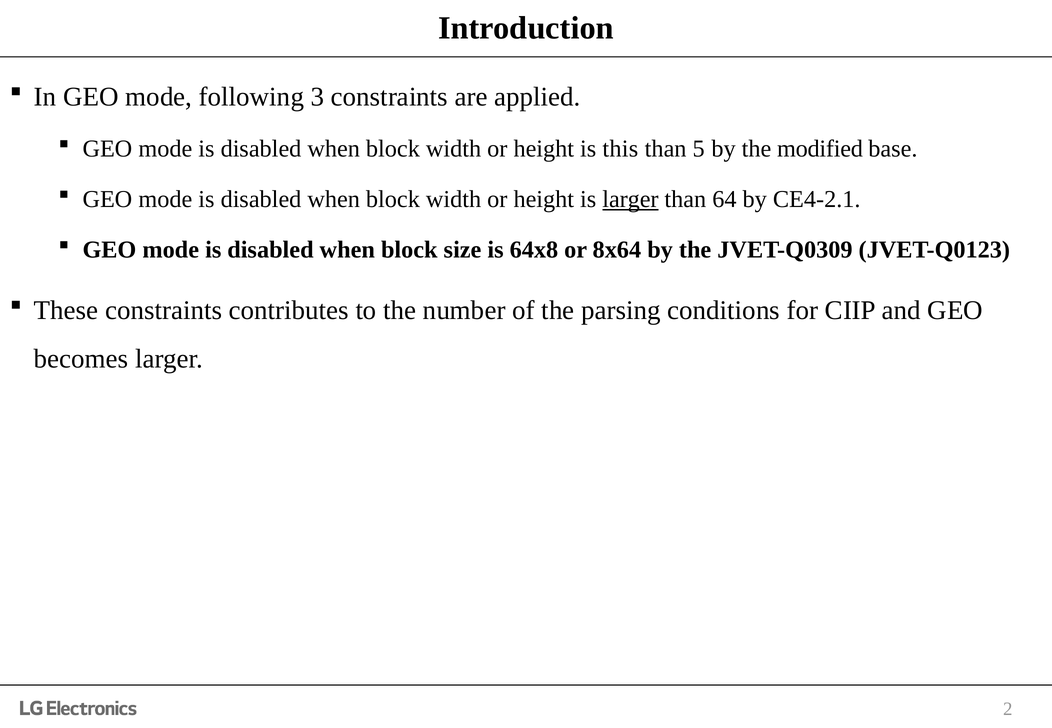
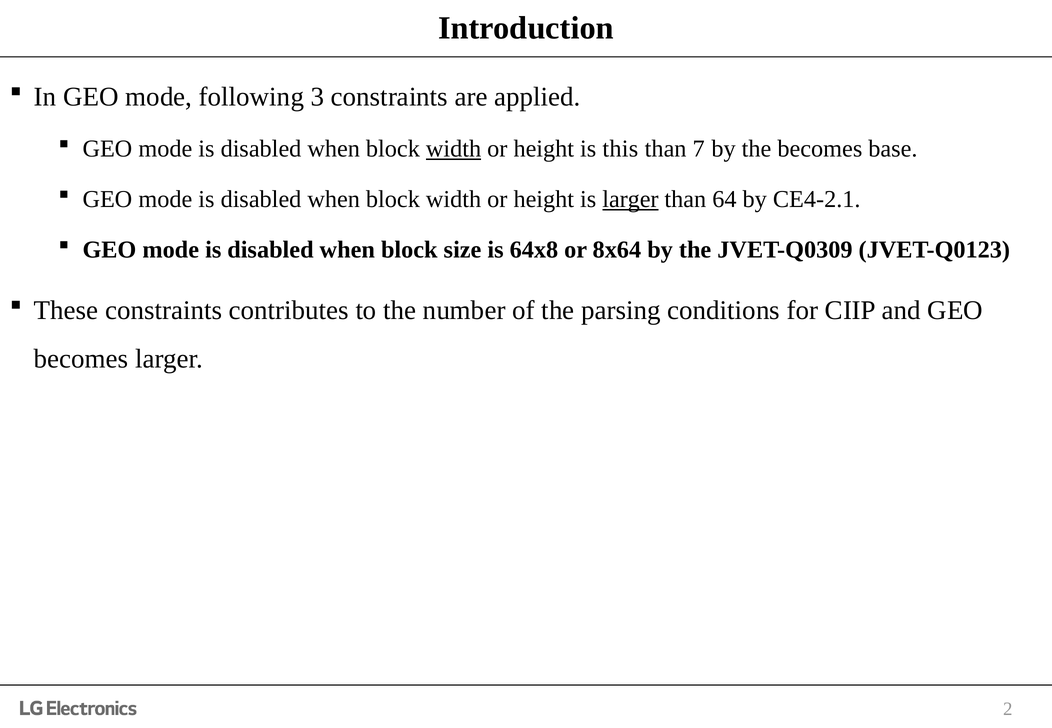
width underline: none -> present (454, 149)
5: 5 -> 7 (699, 149)
the modified: modified -> becomes (820, 149)
